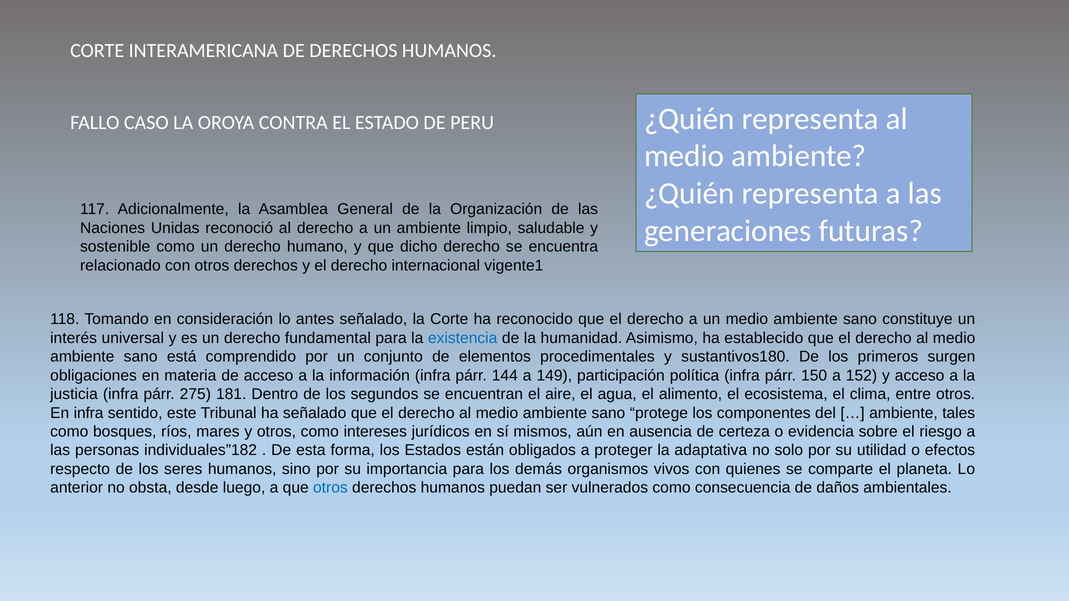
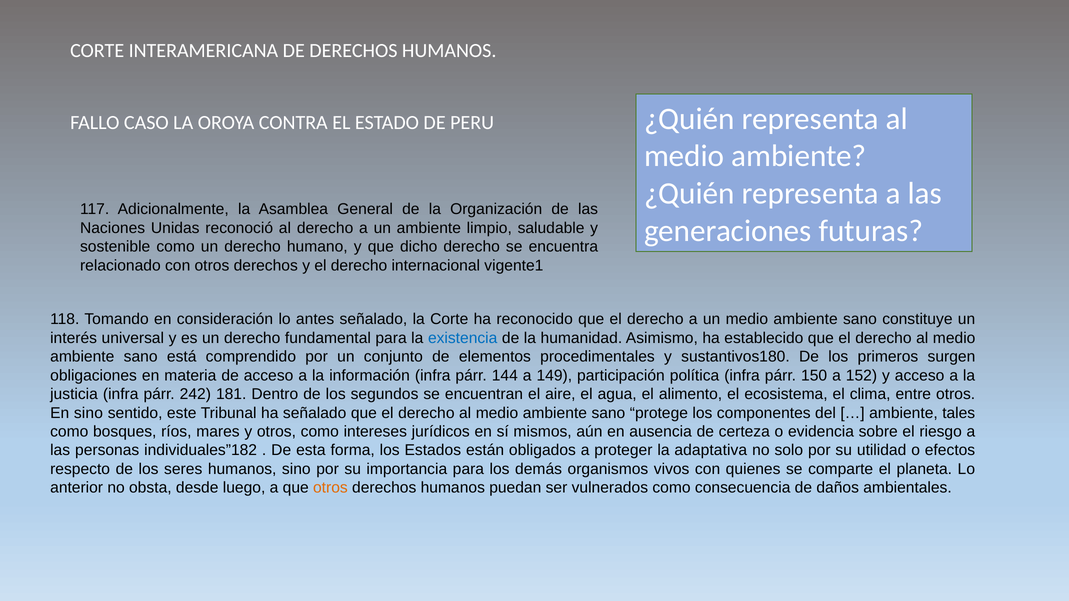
275: 275 -> 242 (195, 394)
En infra: infra -> sino (88, 413)
otros colour: blue -> orange (330, 488)
